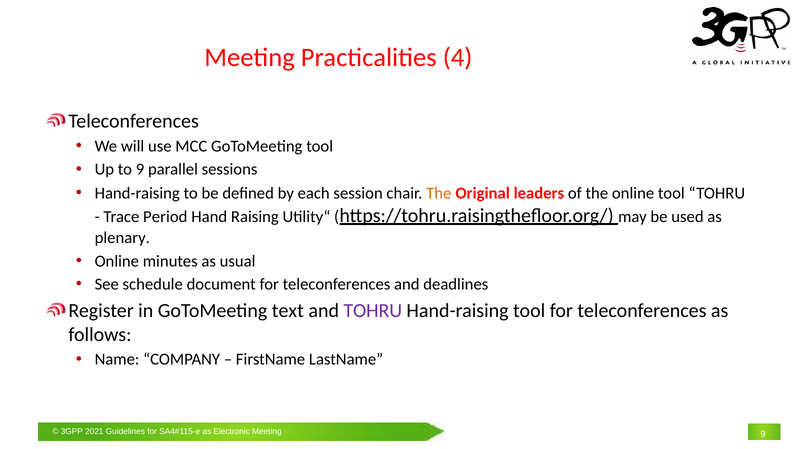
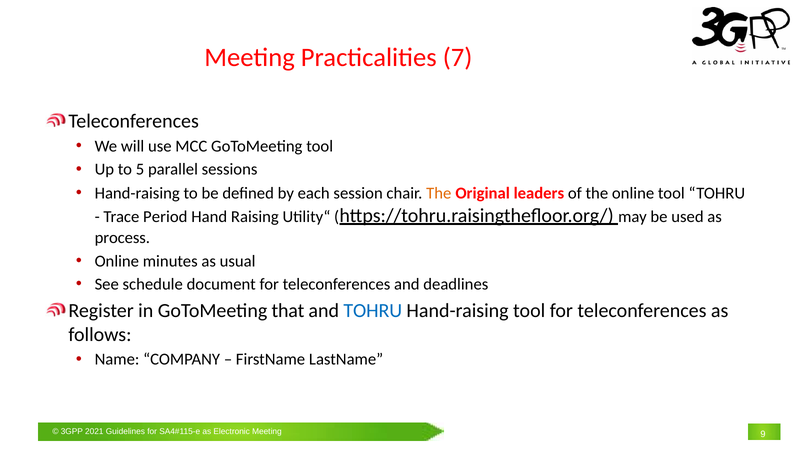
4: 4 -> 7 (458, 57)
to 9: 9 -> 5 (140, 170)
plenary: plenary -> process (122, 238)
text: text -> that (288, 311)
TOHRU colour: purple -> blue (373, 311)
